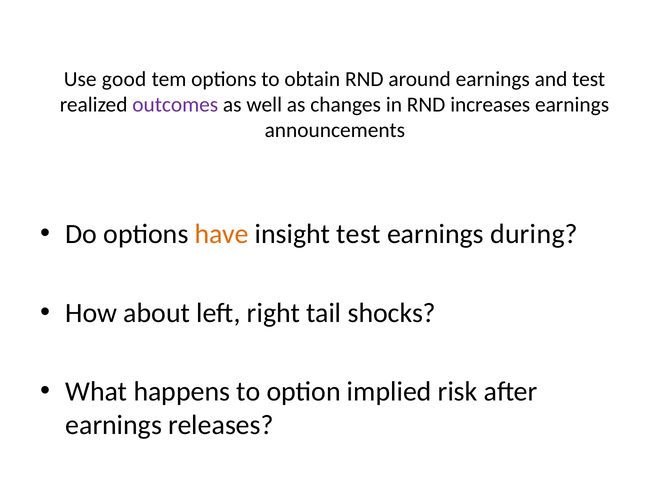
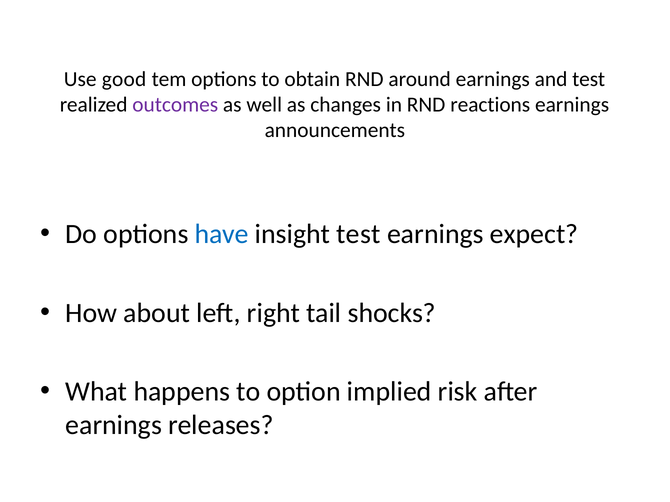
increases: increases -> reactions (490, 105)
have colour: orange -> blue (222, 234)
during: during -> expect (534, 234)
